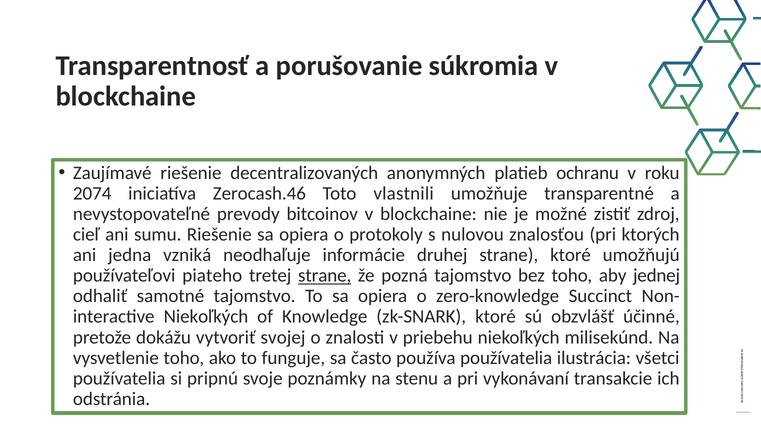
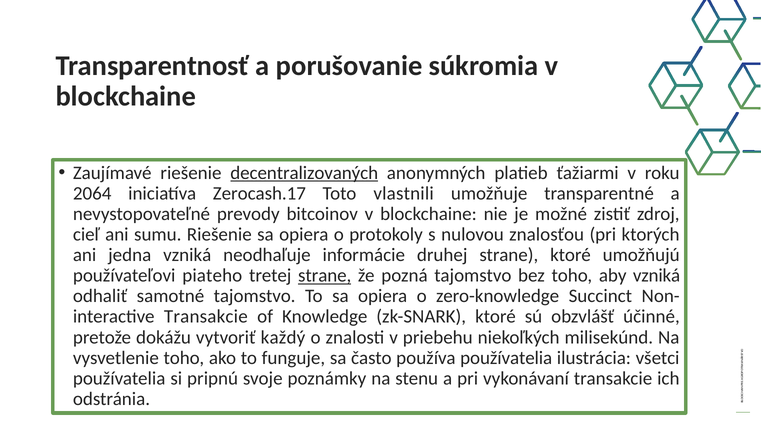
decentralizovaných underline: none -> present (304, 173)
ochranu: ochranu -> ťažiarmi (588, 173)
2074: 2074 -> 2064 (92, 194)
Zerocash.46: Zerocash.46 -> Zerocash.17 (259, 194)
aby jednej: jednej -> vzniká (657, 276)
Niekoľkých: Niekoľkých -> Transakcie (206, 317)
svojej: svojej -> každý (283, 337)
